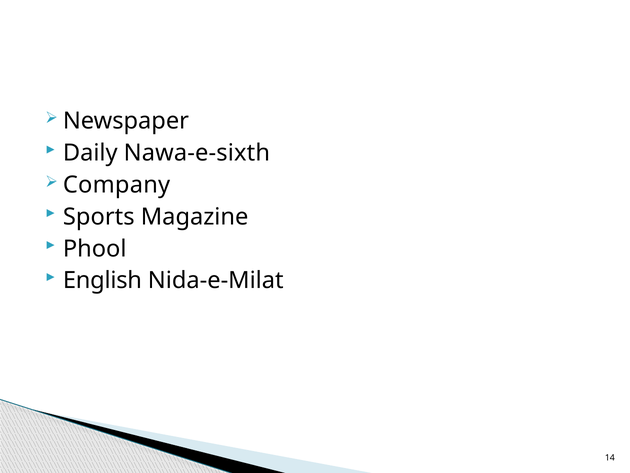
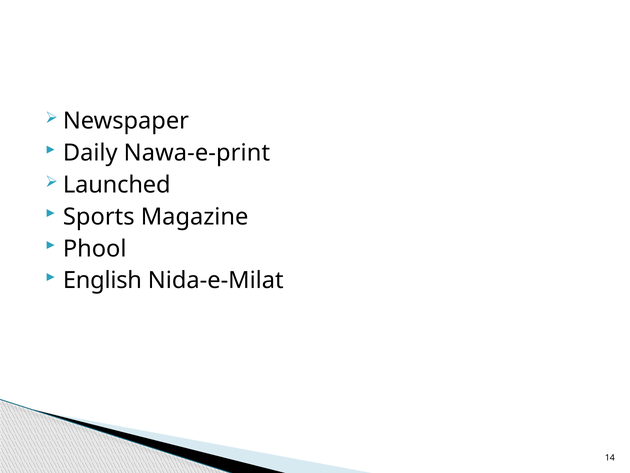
Nawa-e-sixth: Nawa-e-sixth -> Nawa-e-print (197, 153)
Company: Company -> Launched (117, 185)
